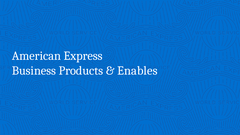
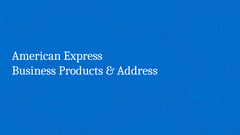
Enables: Enables -> Address (137, 71)
